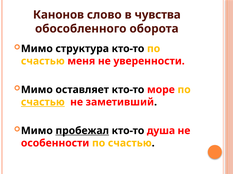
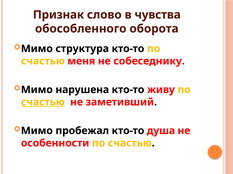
Канонов: Канонов -> Признак (58, 15)
уверенности: уверенности -> собеседнику (149, 61)
оставляет: оставляет -> нарушена (82, 90)
море: море -> живу (161, 90)
пробежал underline: present -> none (82, 131)
